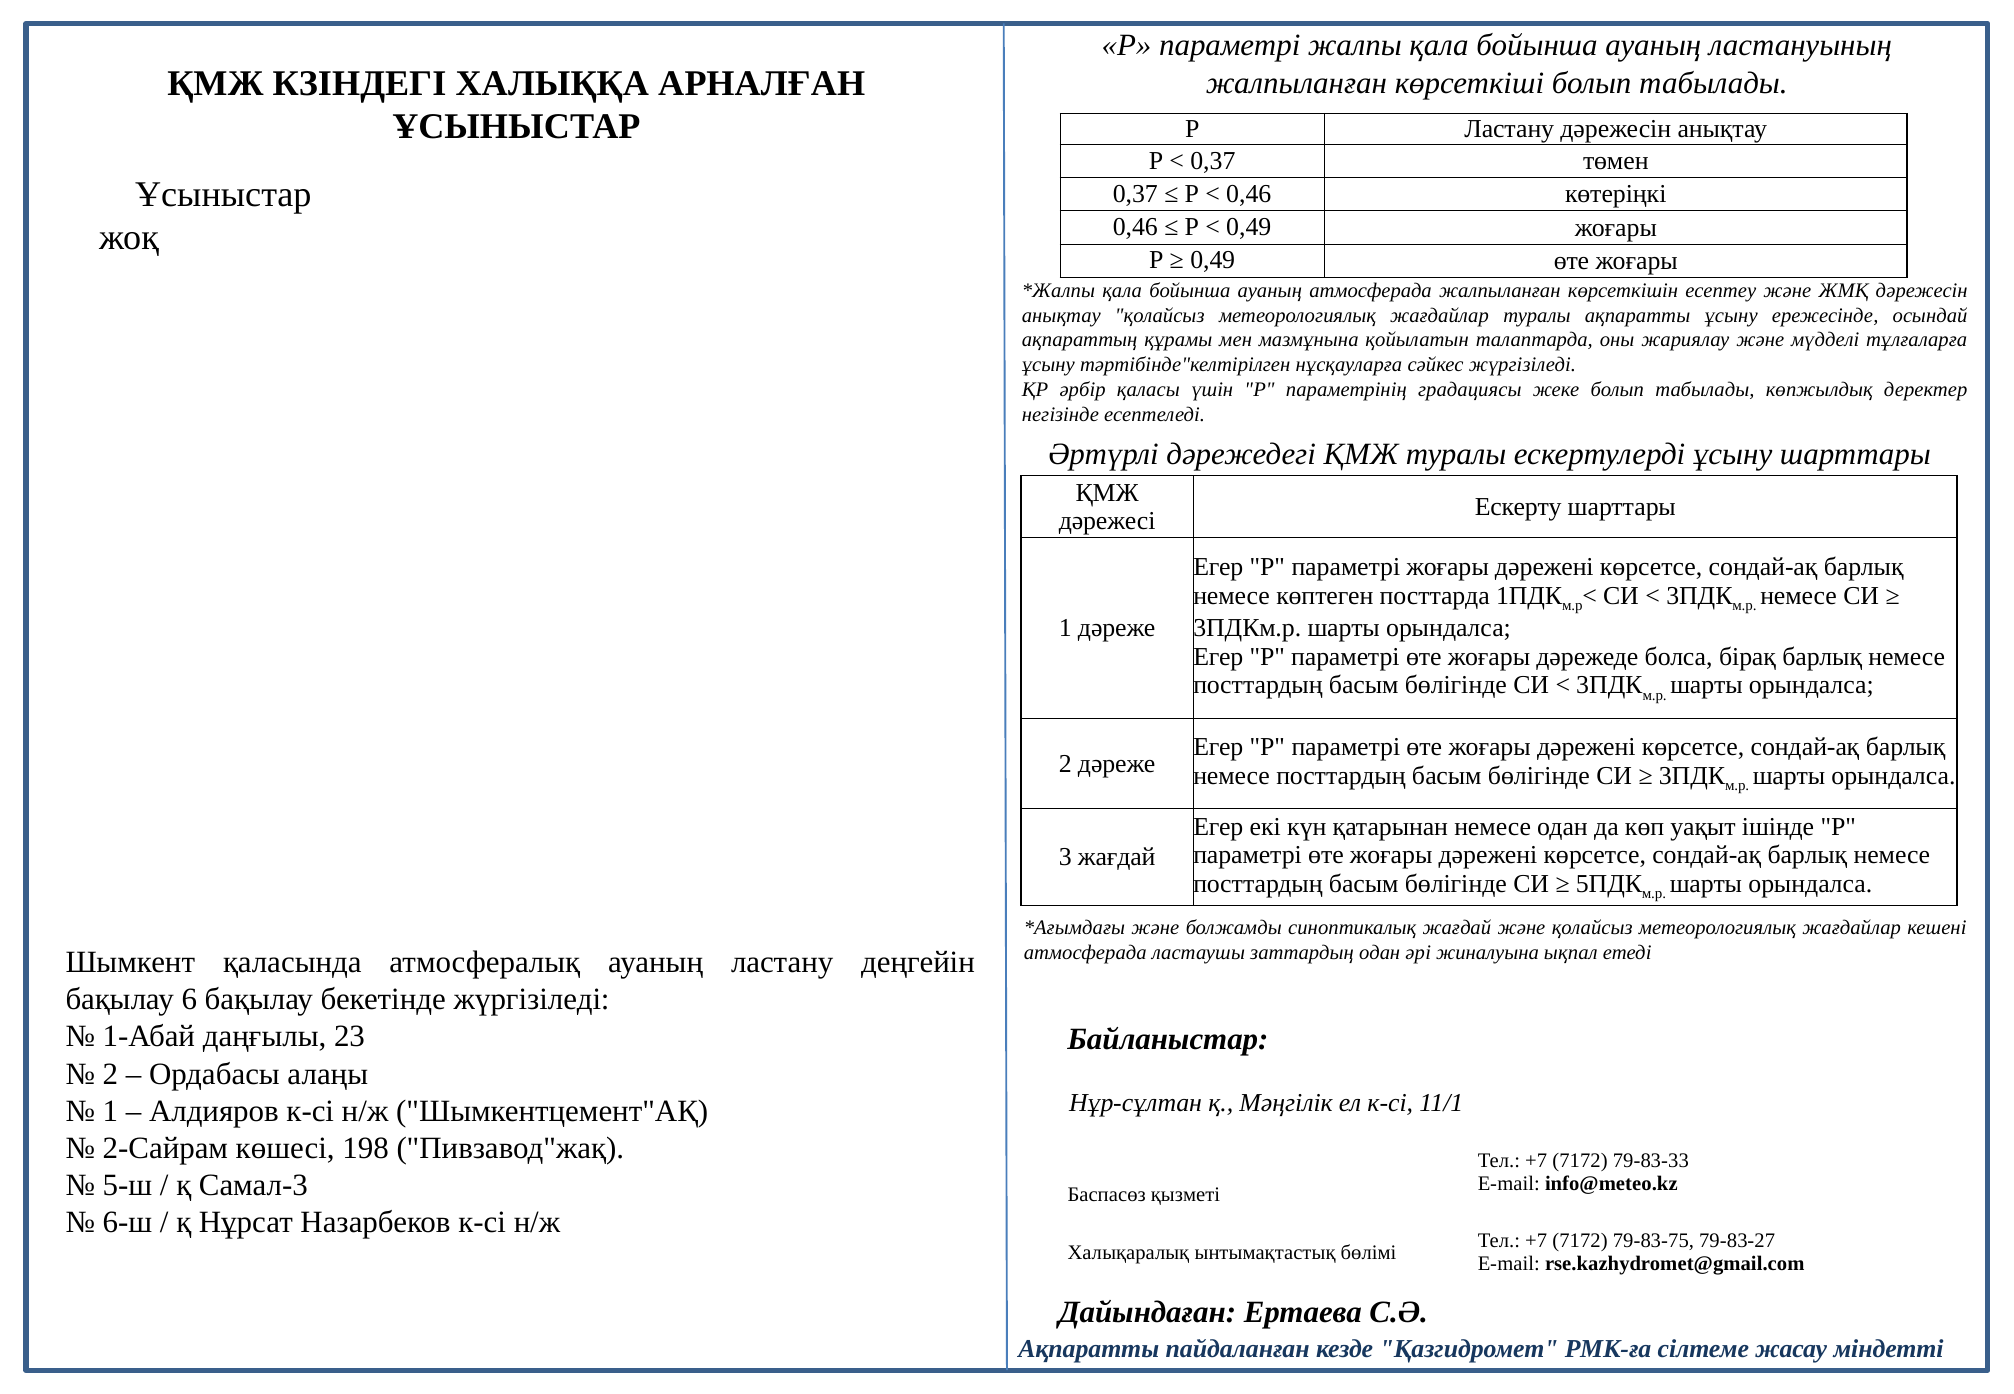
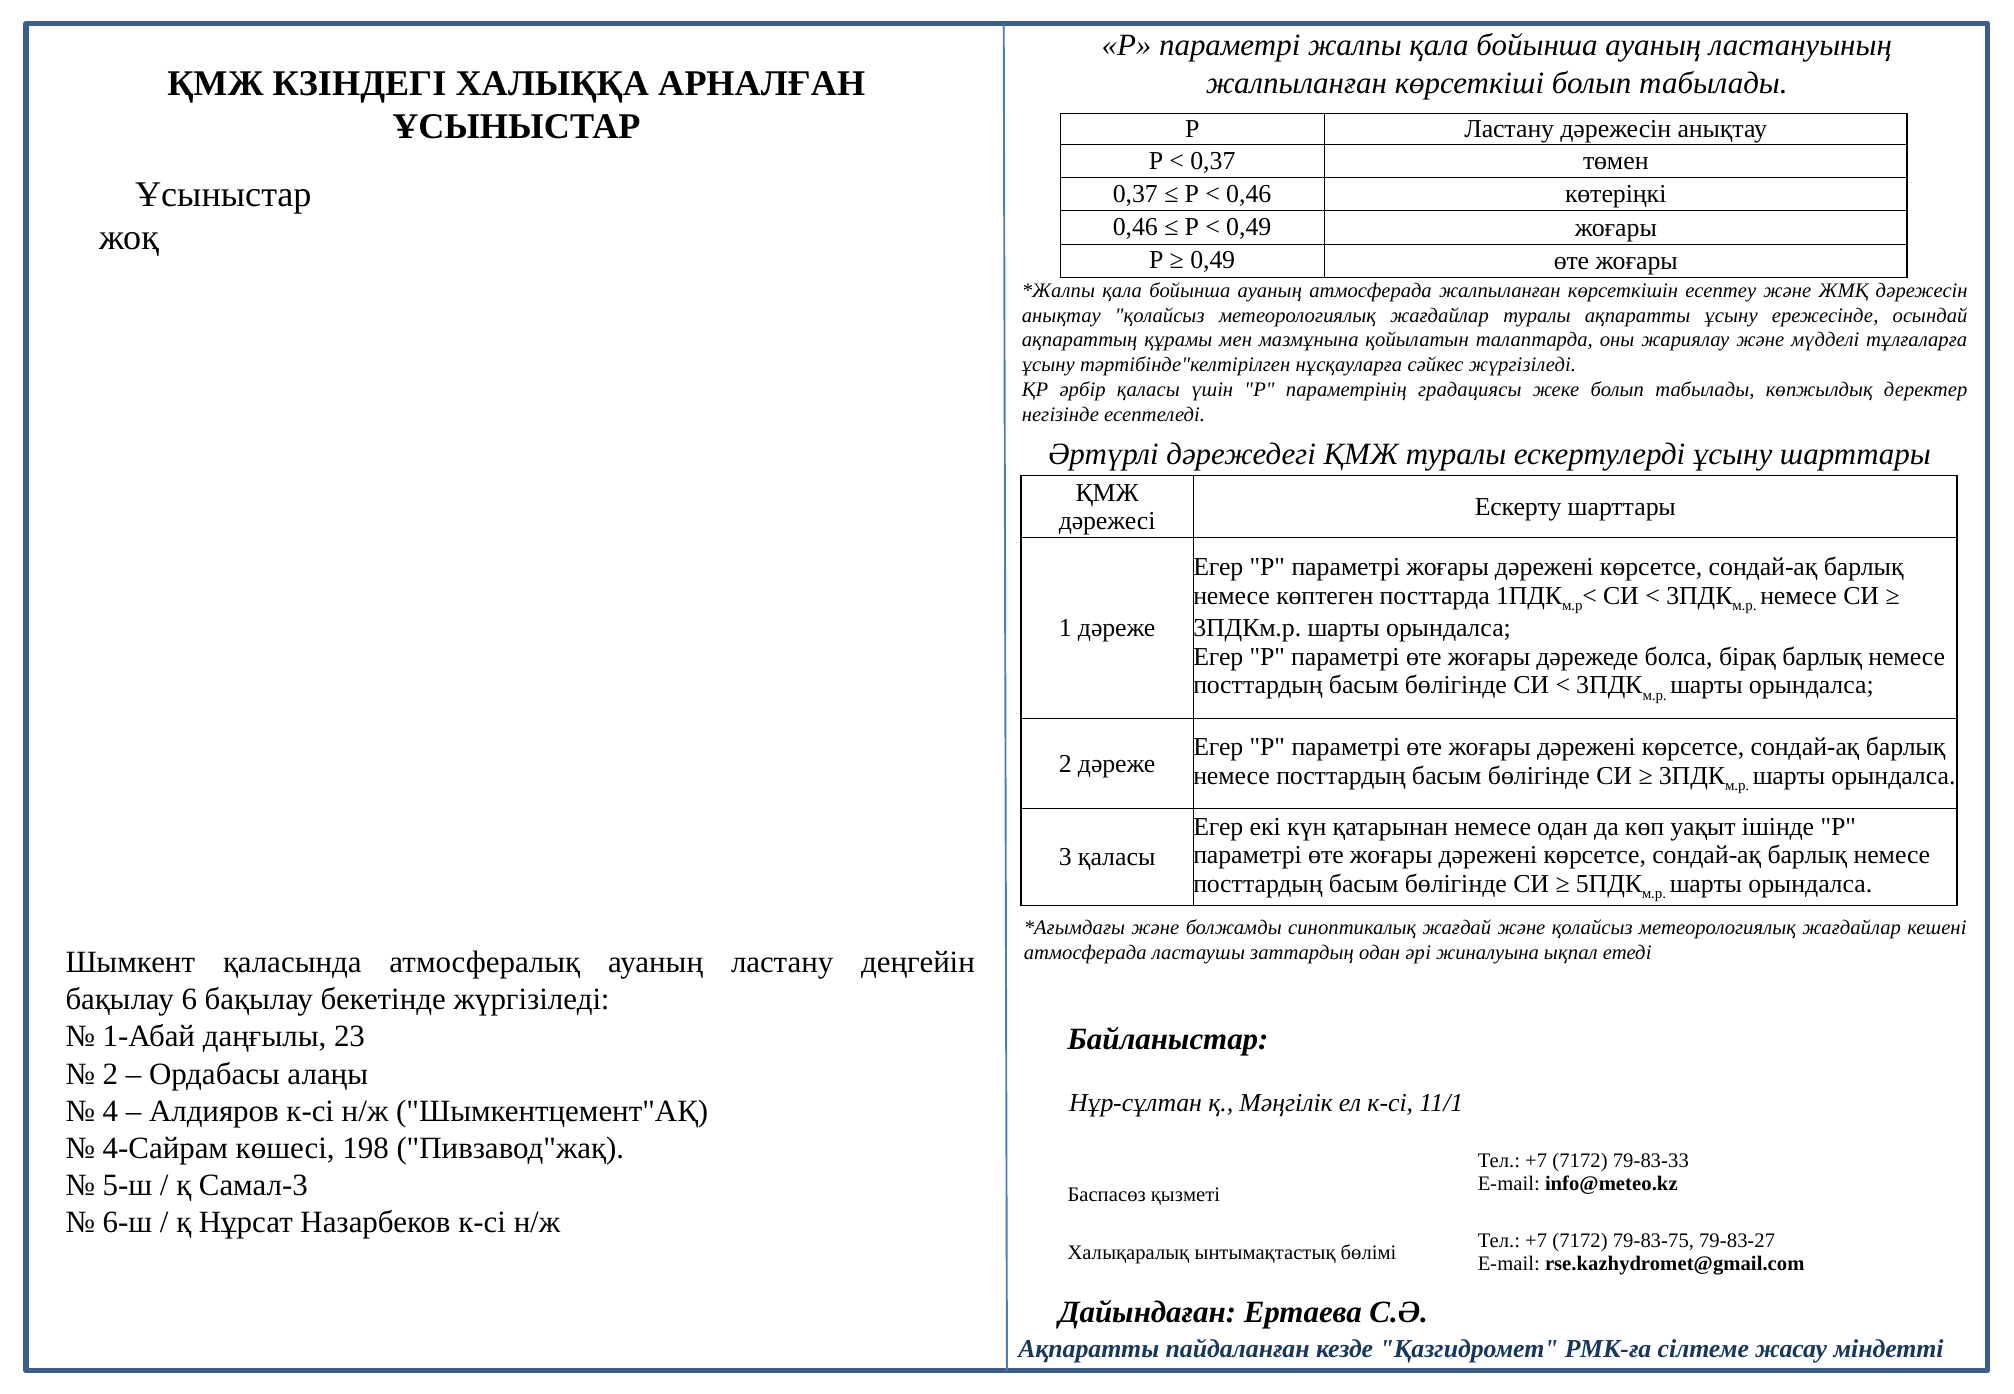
3 жағдай: жағдай -> қаласы (1117, 857)
1: 1 -> 4 (110, 1111)
2-Сайрам: 2-Сайрам -> 4-Сайрам (165, 1148)
